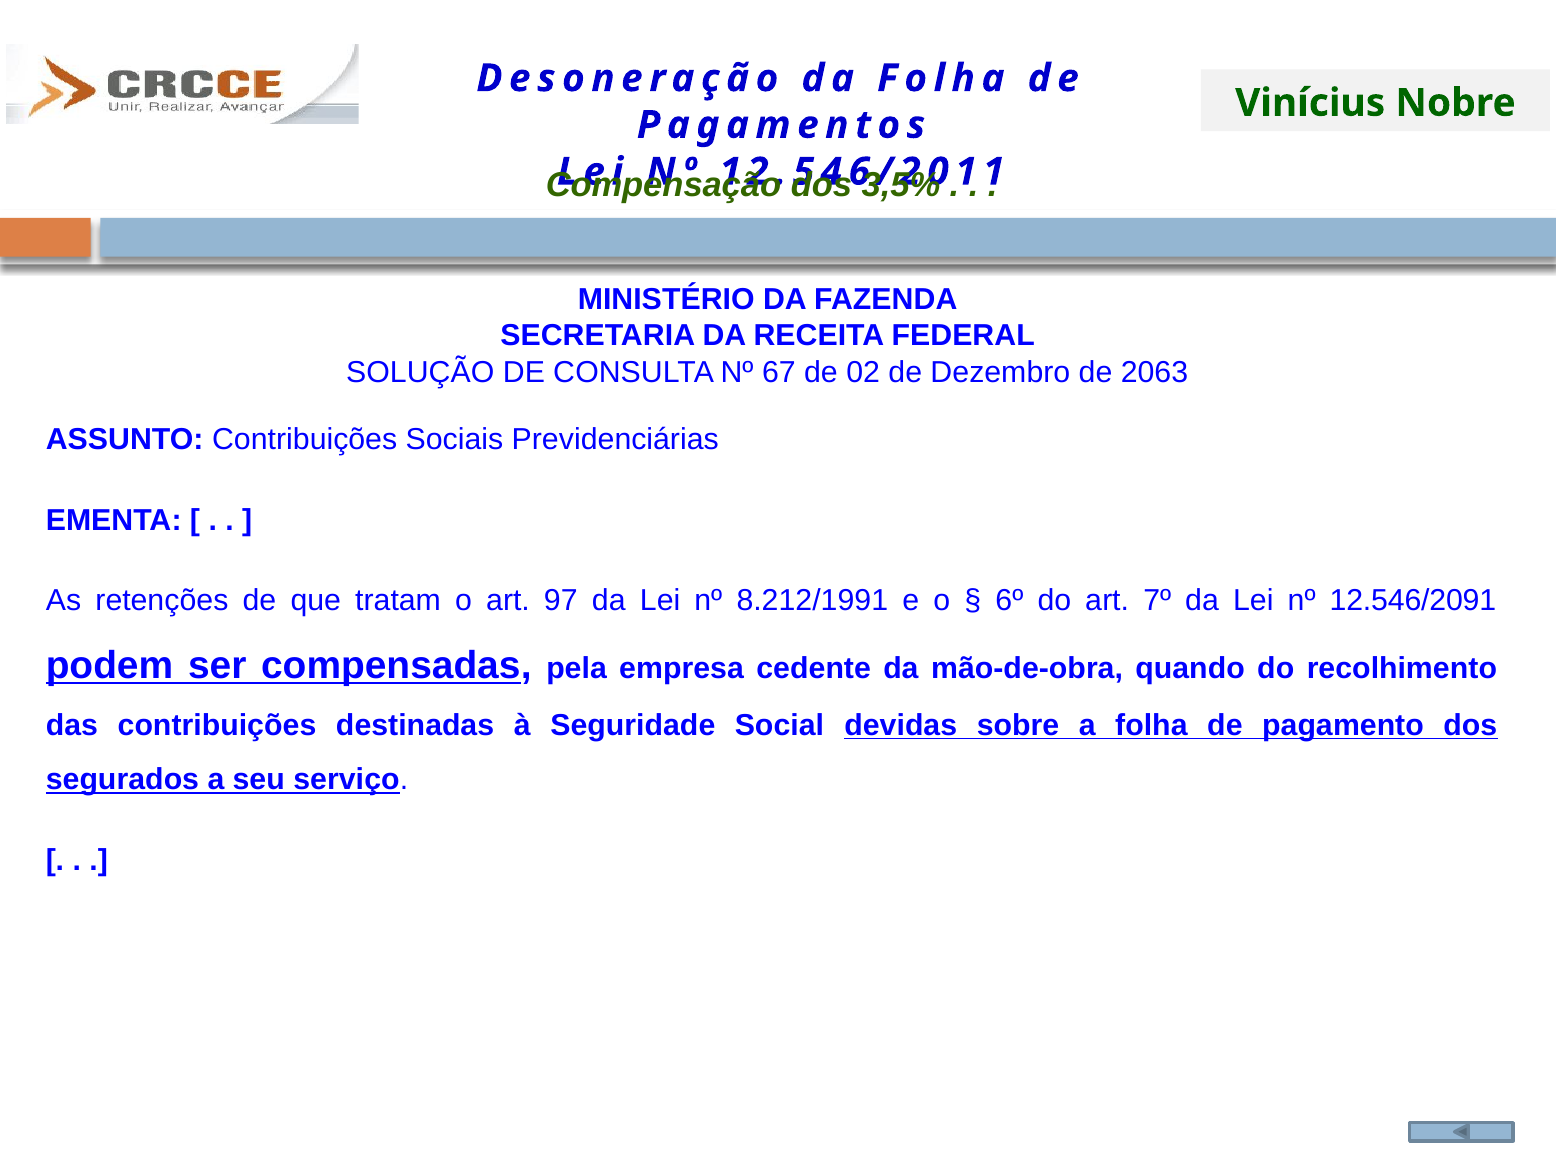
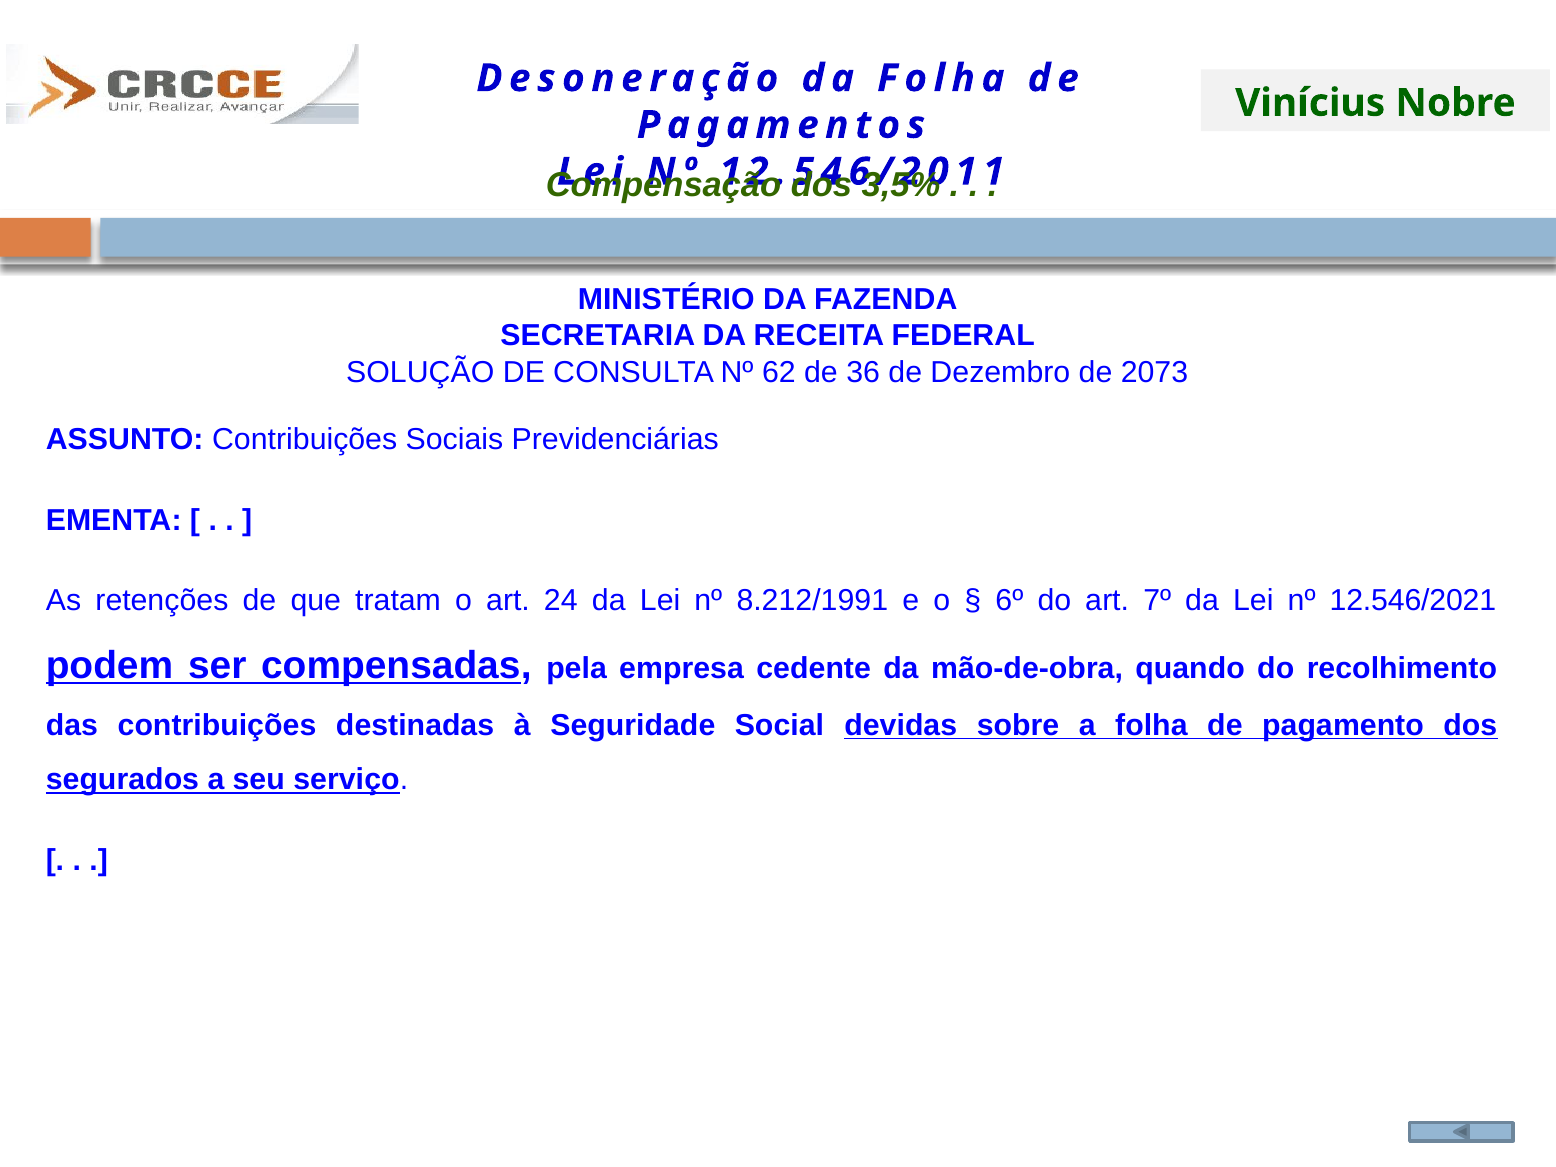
67: 67 -> 62 (779, 372)
02: 02 -> 36 (863, 372)
2063: 2063 -> 2073 (1154, 372)
97: 97 -> 24 (561, 601)
12.546/2091: 12.546/2091 -> 12.546/2021 (1413, 601)
